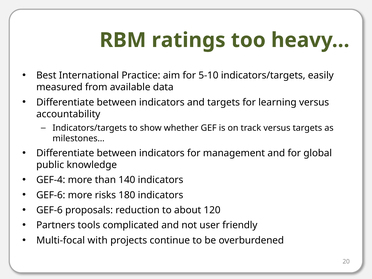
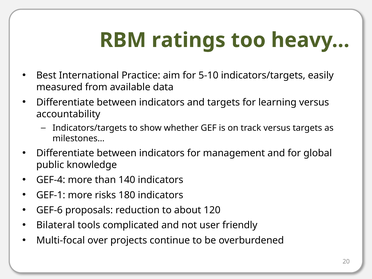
GEF-6: GEF-6 -> GEF-1 (51, 195)
Partners: Partners -> Bilateral (56, 225)
with: with -> over (98, 240)
